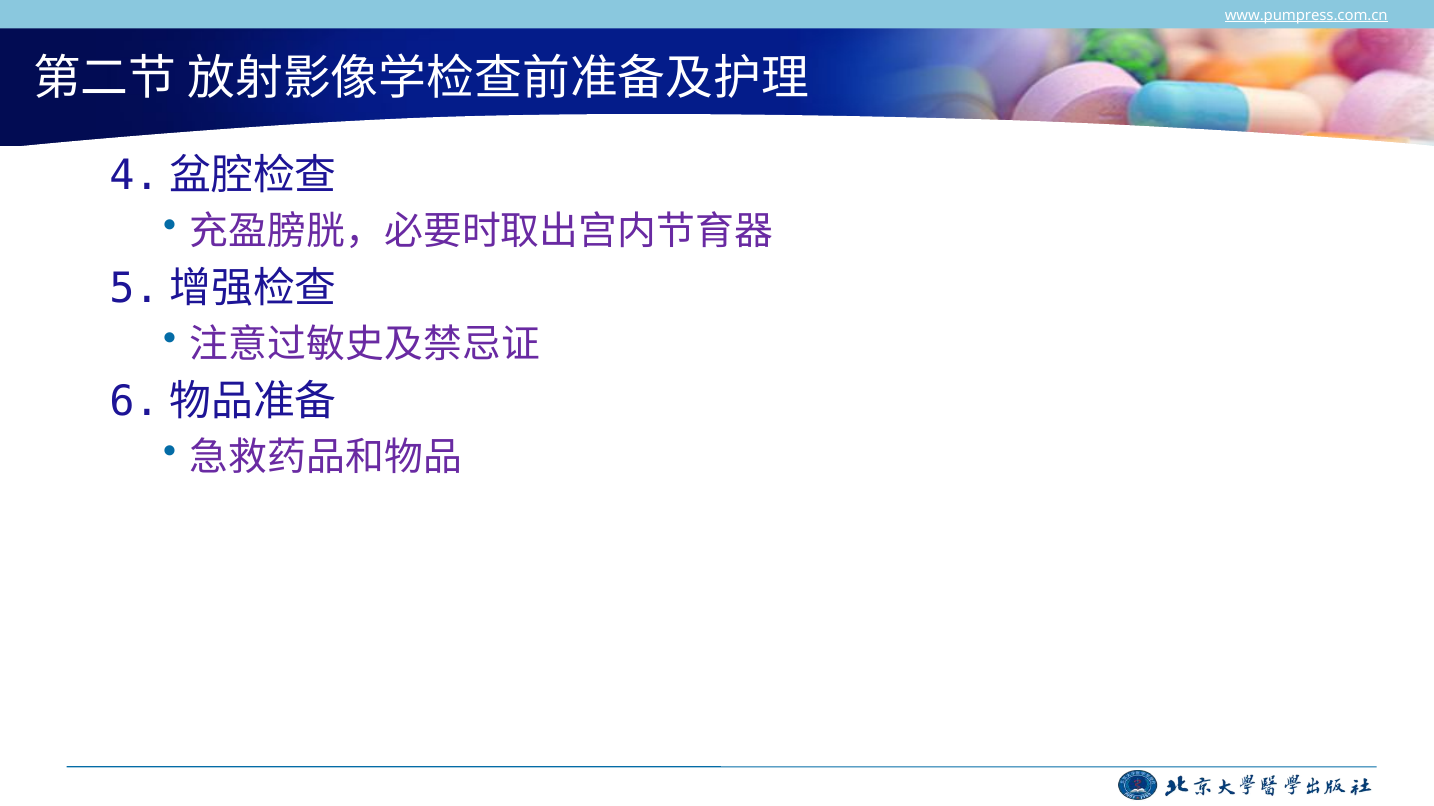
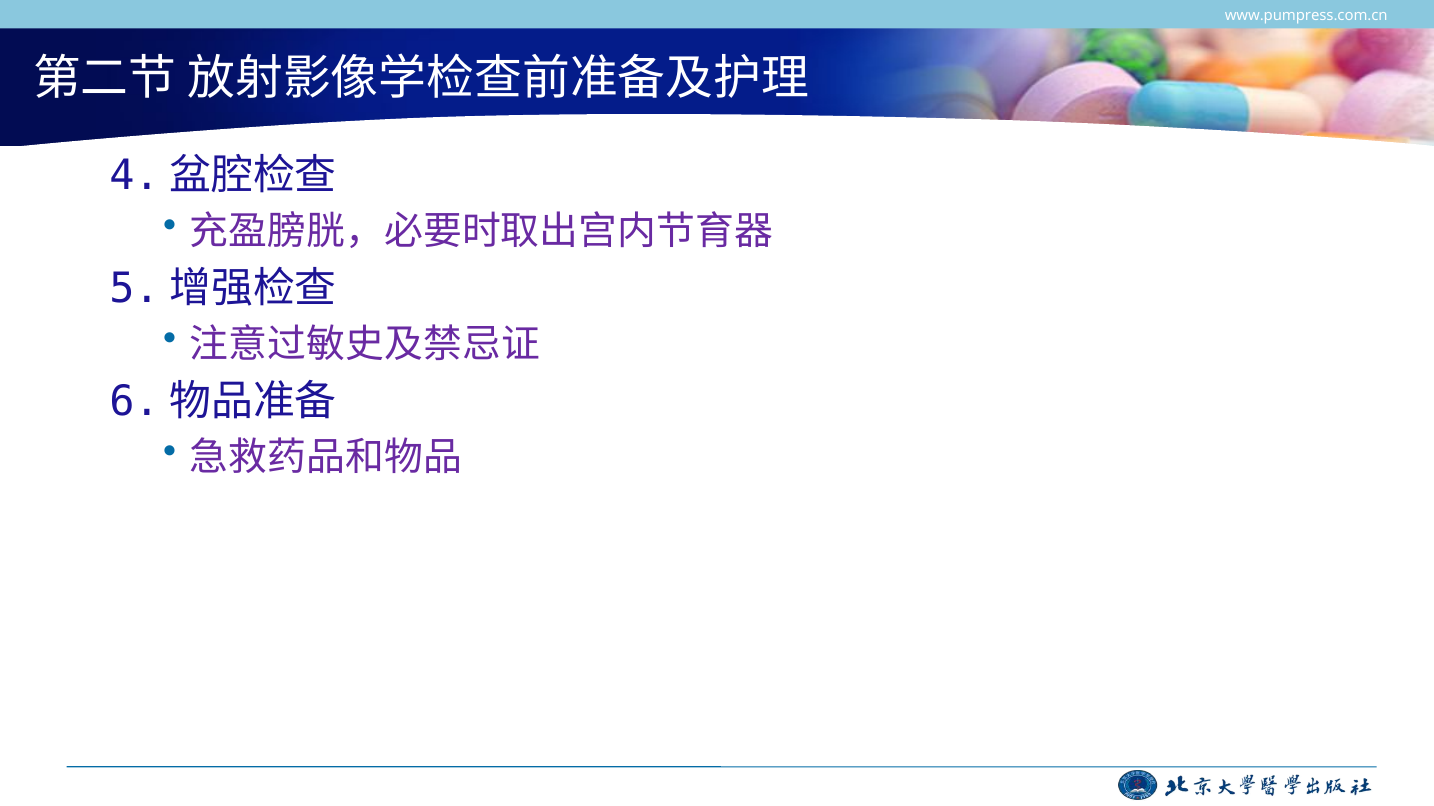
www.pumpress.com.cn underline: present -> none (1306, 15)
